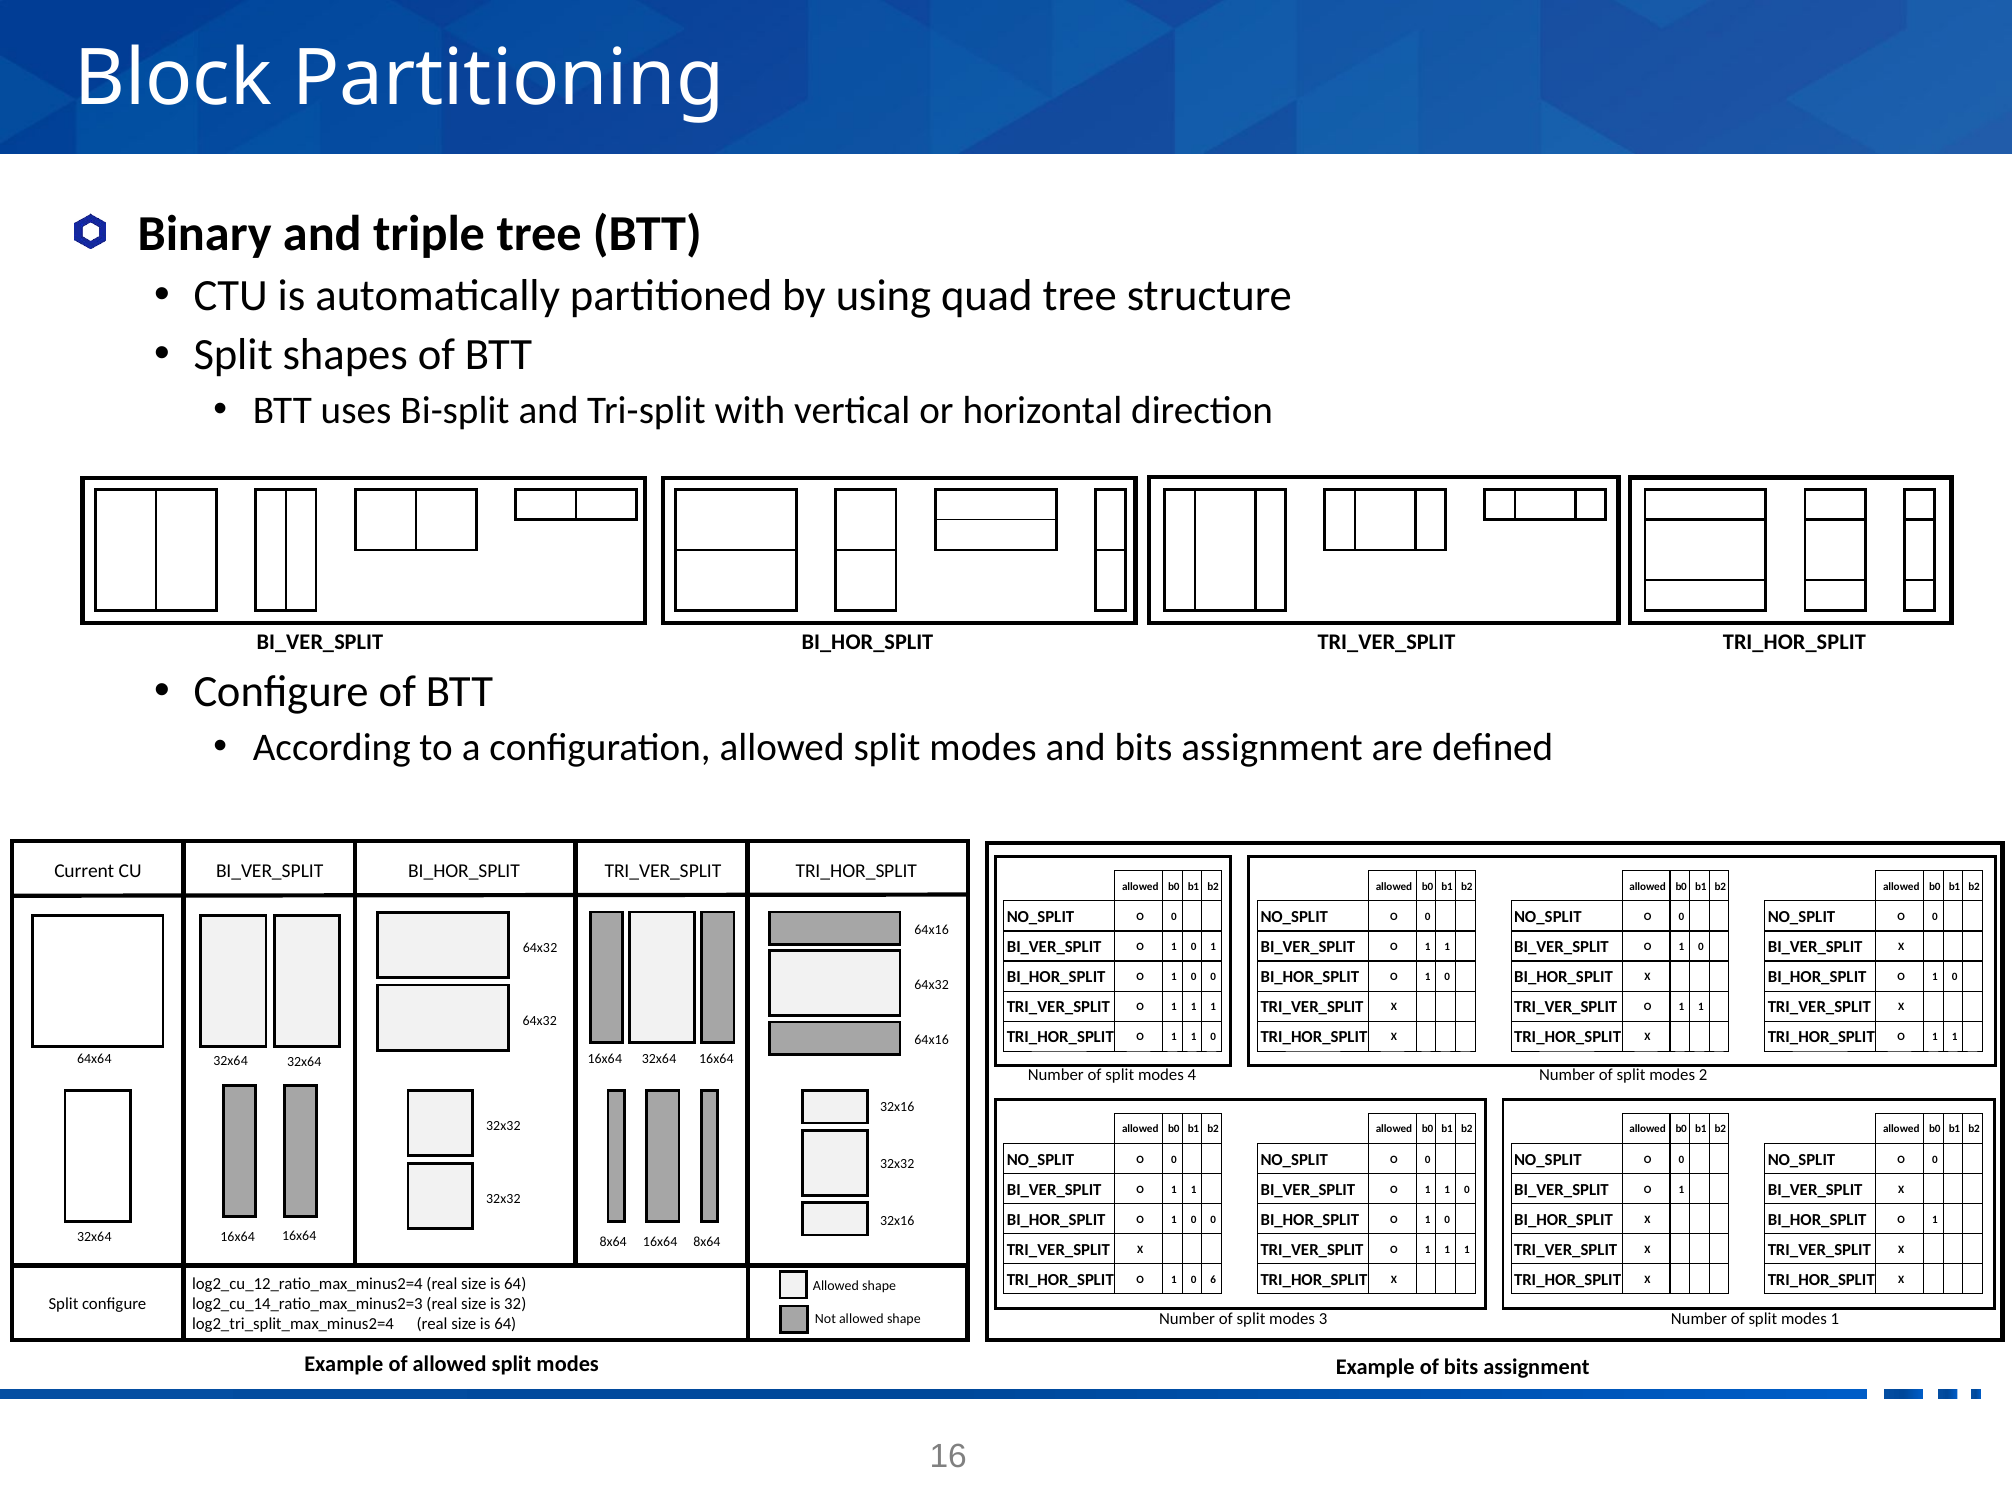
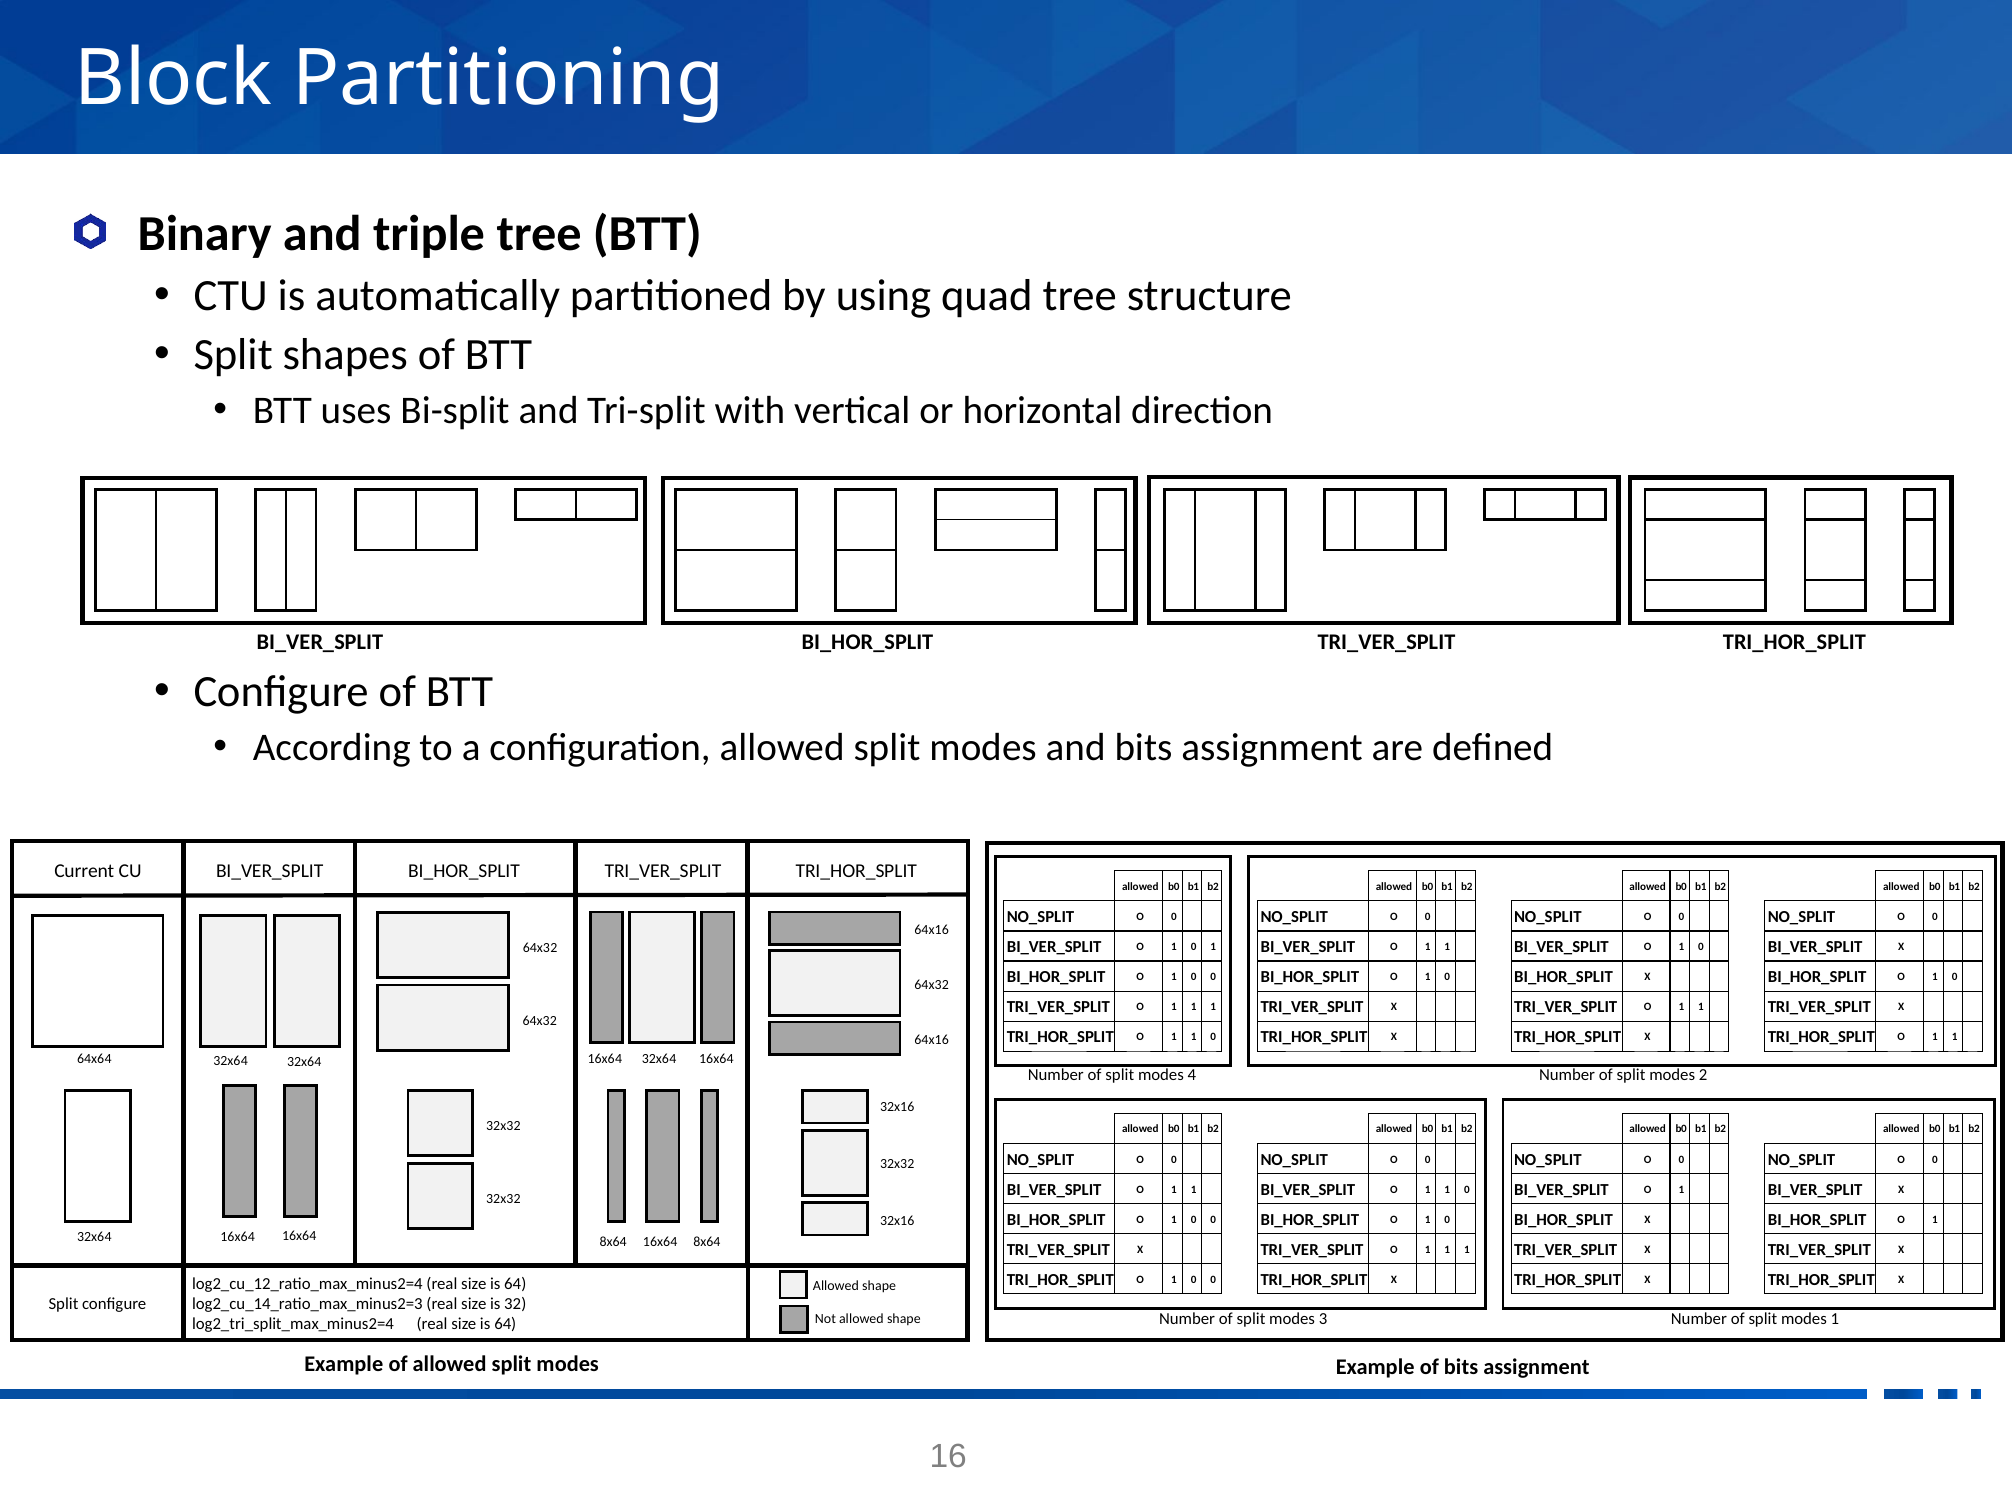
6: 6 -> 0 (1213, 1280)
